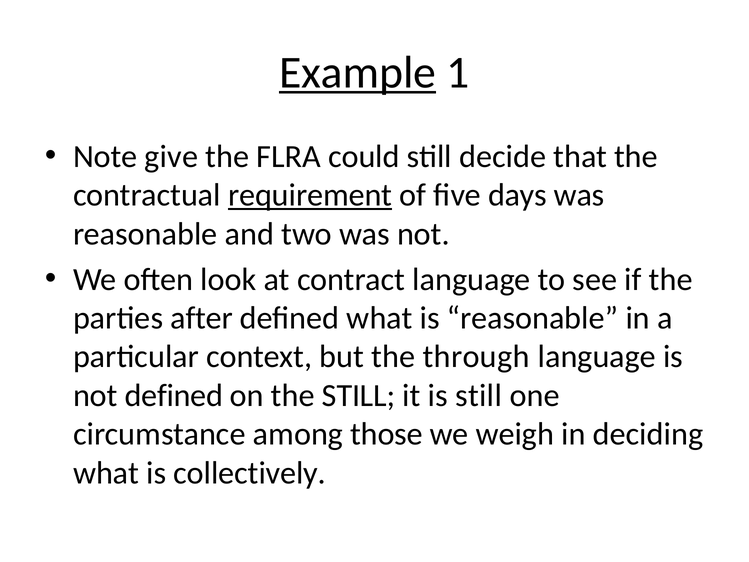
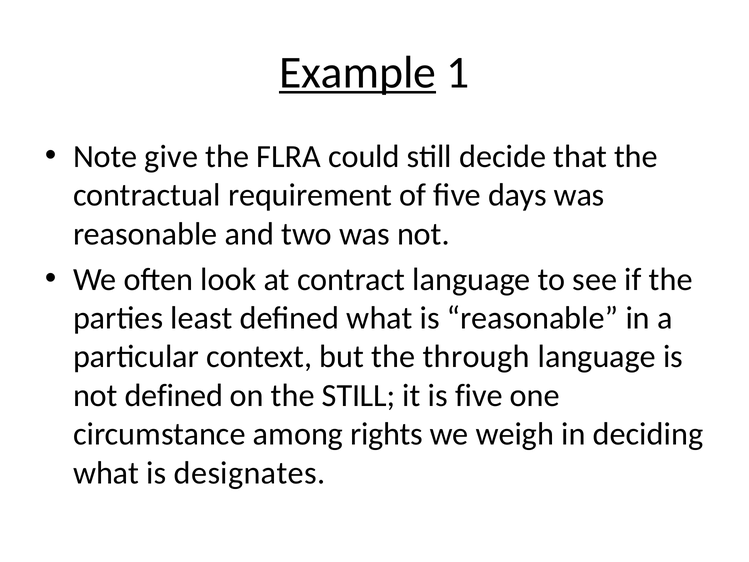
requirement underline: present -> none (310, 195)
after: after -> least (201, 318)
is still: still -> five (479, 395)
those: those -> rights (387, 434)
collectively: collectively -> designates (250, 473)
